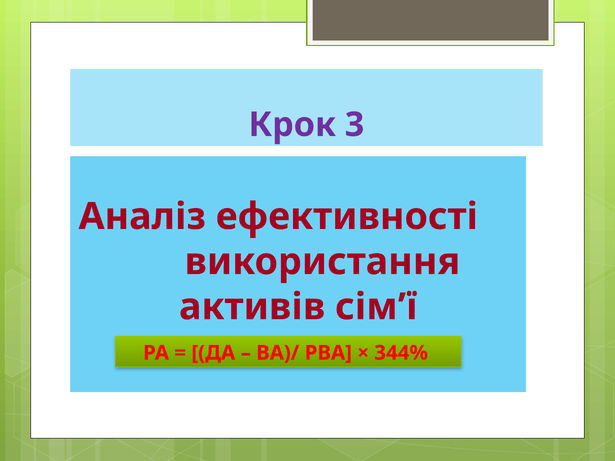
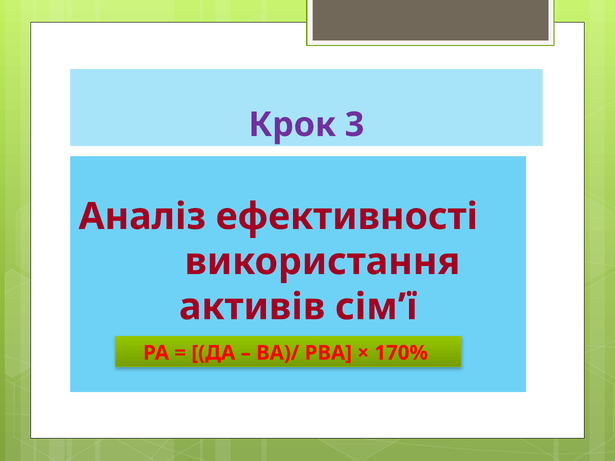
344%: 344% -> 170% (401, 353)
